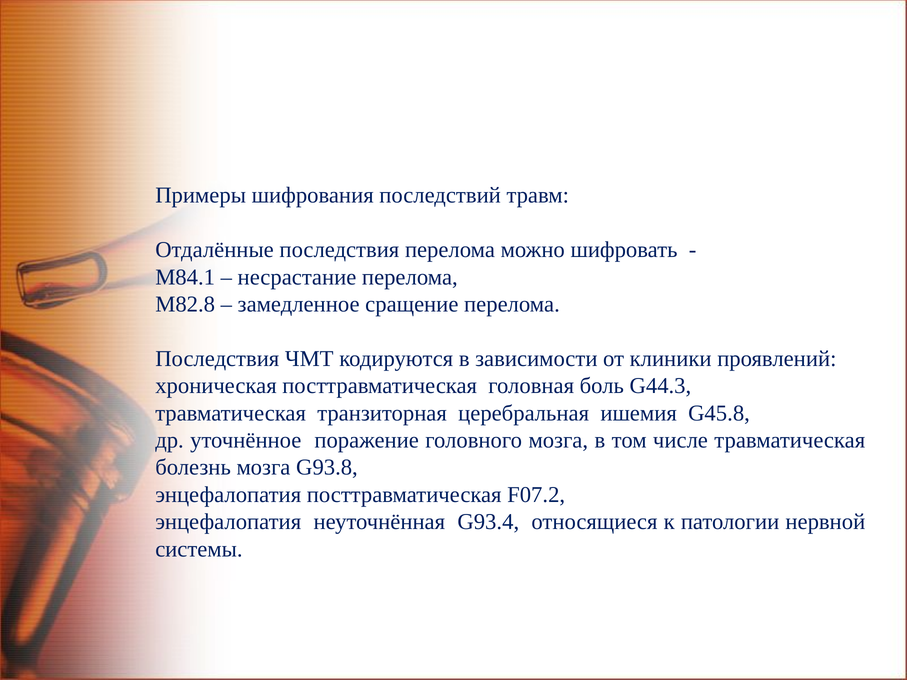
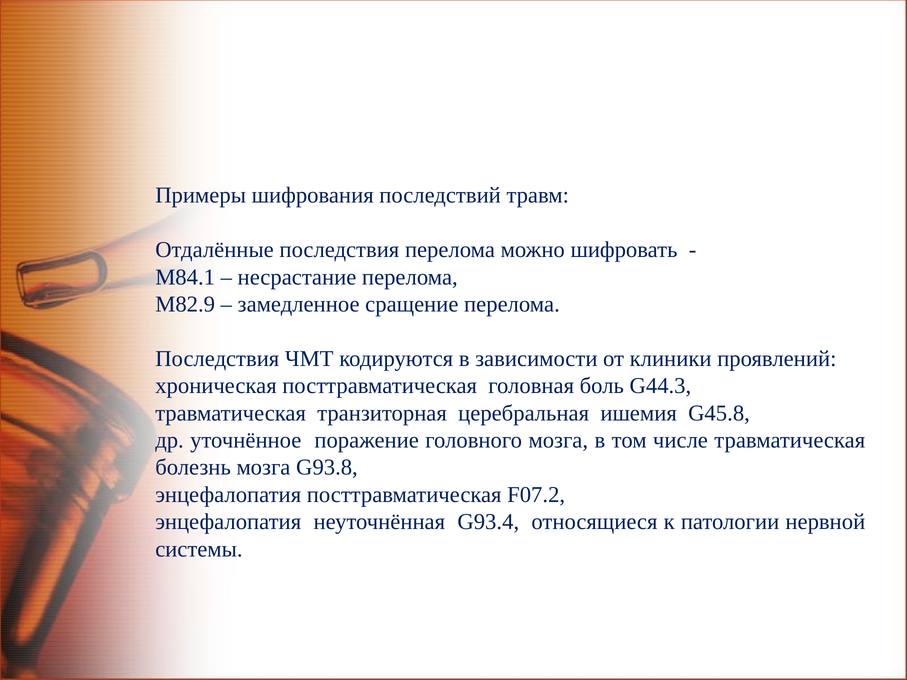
М82.8: М82.8 -> М82.9 (185, 304)
